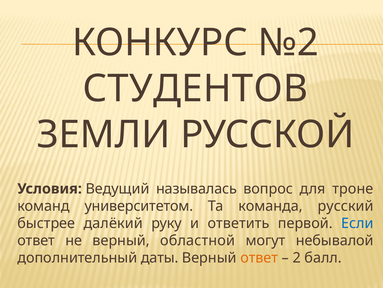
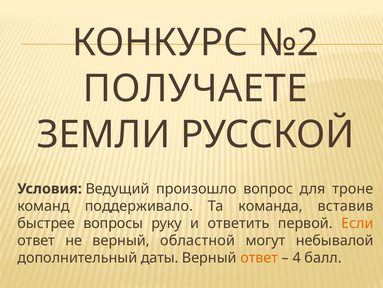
СТУДЕНТОВ: СТУДЕНТОВ -> ПОЛУЧАЕТЕ (195, 88)
называлась: называлась -> произошло (196, 188)
университетом: университетом -> поддерживало (139, 206)
русский: русский -> вставив (346, 206)
далёкий: далёкий -> вопросы (113, 223)
Если colour: blue -> orange (357, 223)
2: 2 -> 4 (297, 257)
